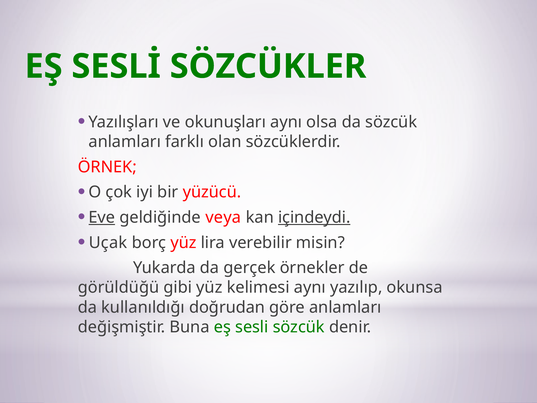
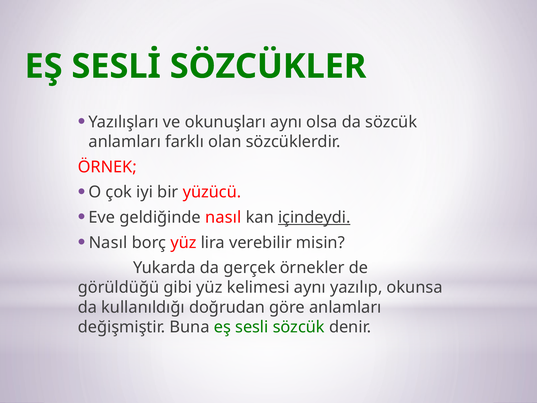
Eve underline: present -> none (102, 217)
geldiğinde veya: veya -> nasıl (223, 217)
Uçak: Uçak -> Nasıl (108, 243)
